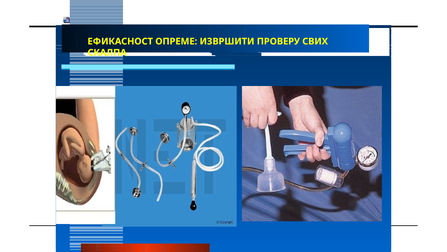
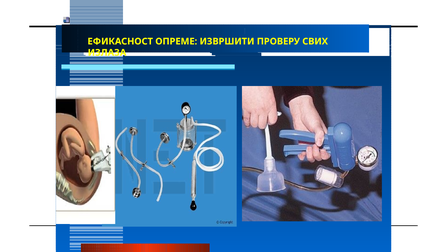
СКАЛПА: СКАЛПА -> ИЗЛАЗА (107, 52)
